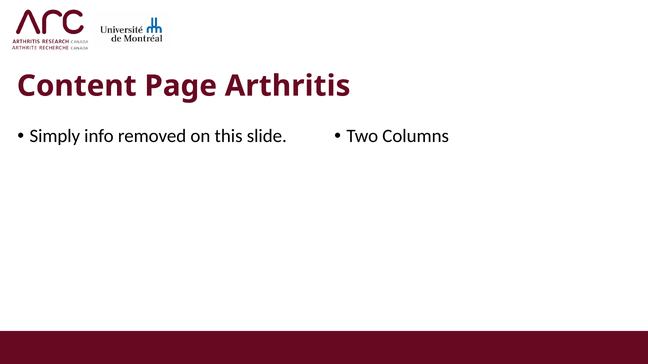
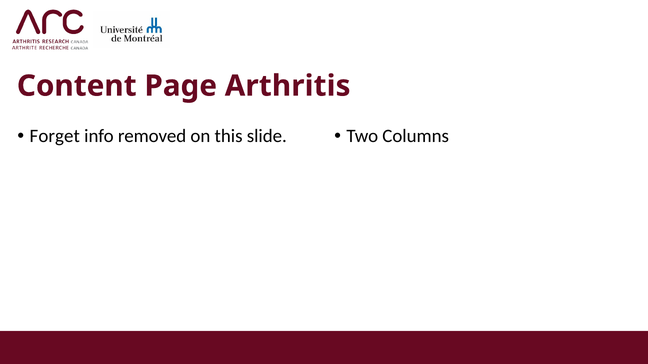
Simply: Simply -> Forget (55, 136)
